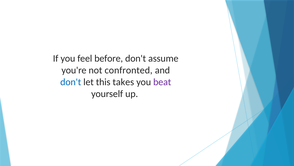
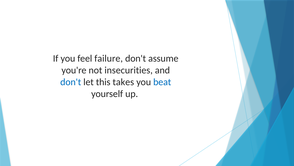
before: before -> failure (109, 58)
confronted: confronted -> insecurities (129, 70)
beat colour: purple -> blue (162, 82)
